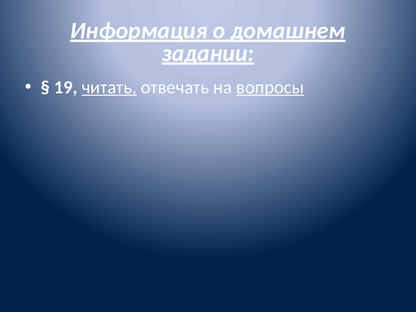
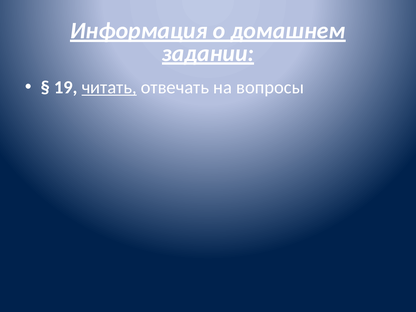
вопросы underline: present -> none (270, 87)
